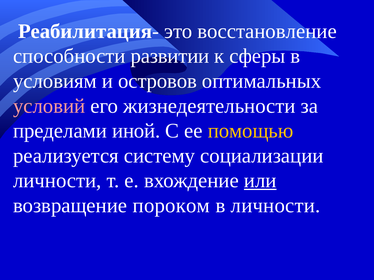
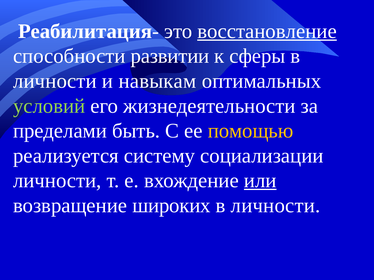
восстановление underline: none -> present (267, 31)
условиям: условиям -> личности (55, 81)
островов: островов -> навыкам (157, 81)
условий colour: pink -> light green (49, 106)
иной: иной -> быть (136, 131)
пороком: пороком -> широких (171, 206)
